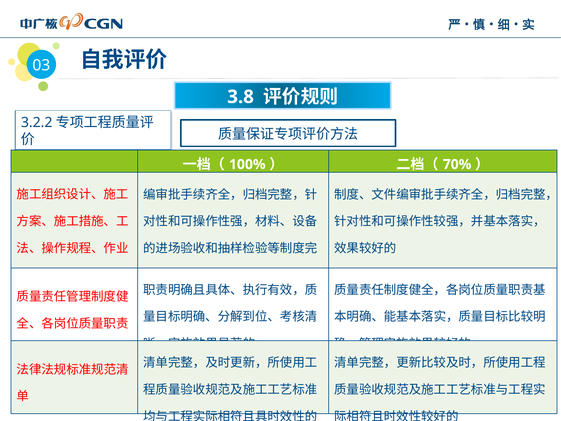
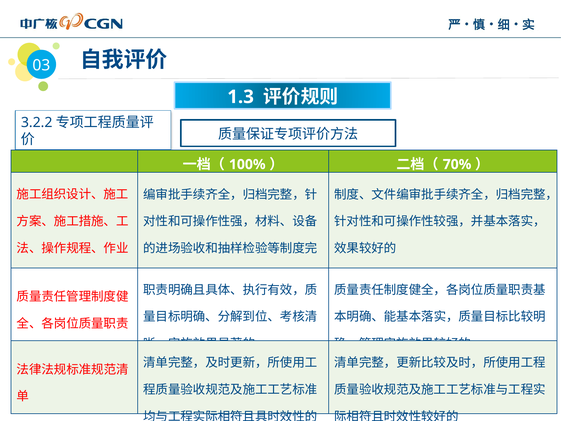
3.8: 3.8 -> 1.3 (241, 97)
